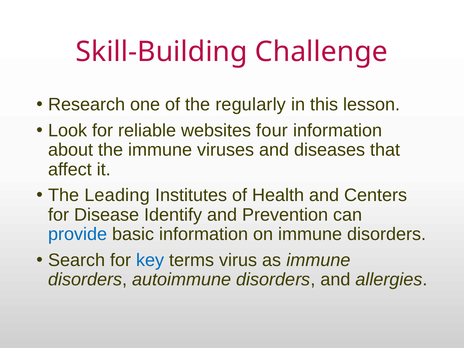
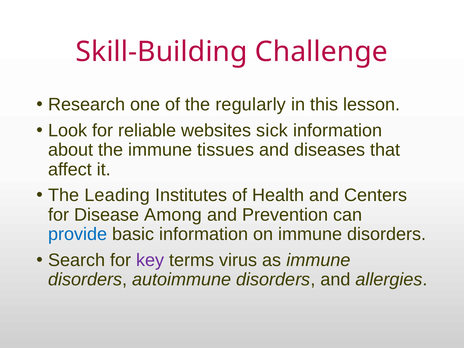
four: four -> sick (272, 130)
viruses: viruses -> tissues (226, 150)
Identify: Identify -> Among (173, 215)
key colour: blue -> purple (150, 260)
